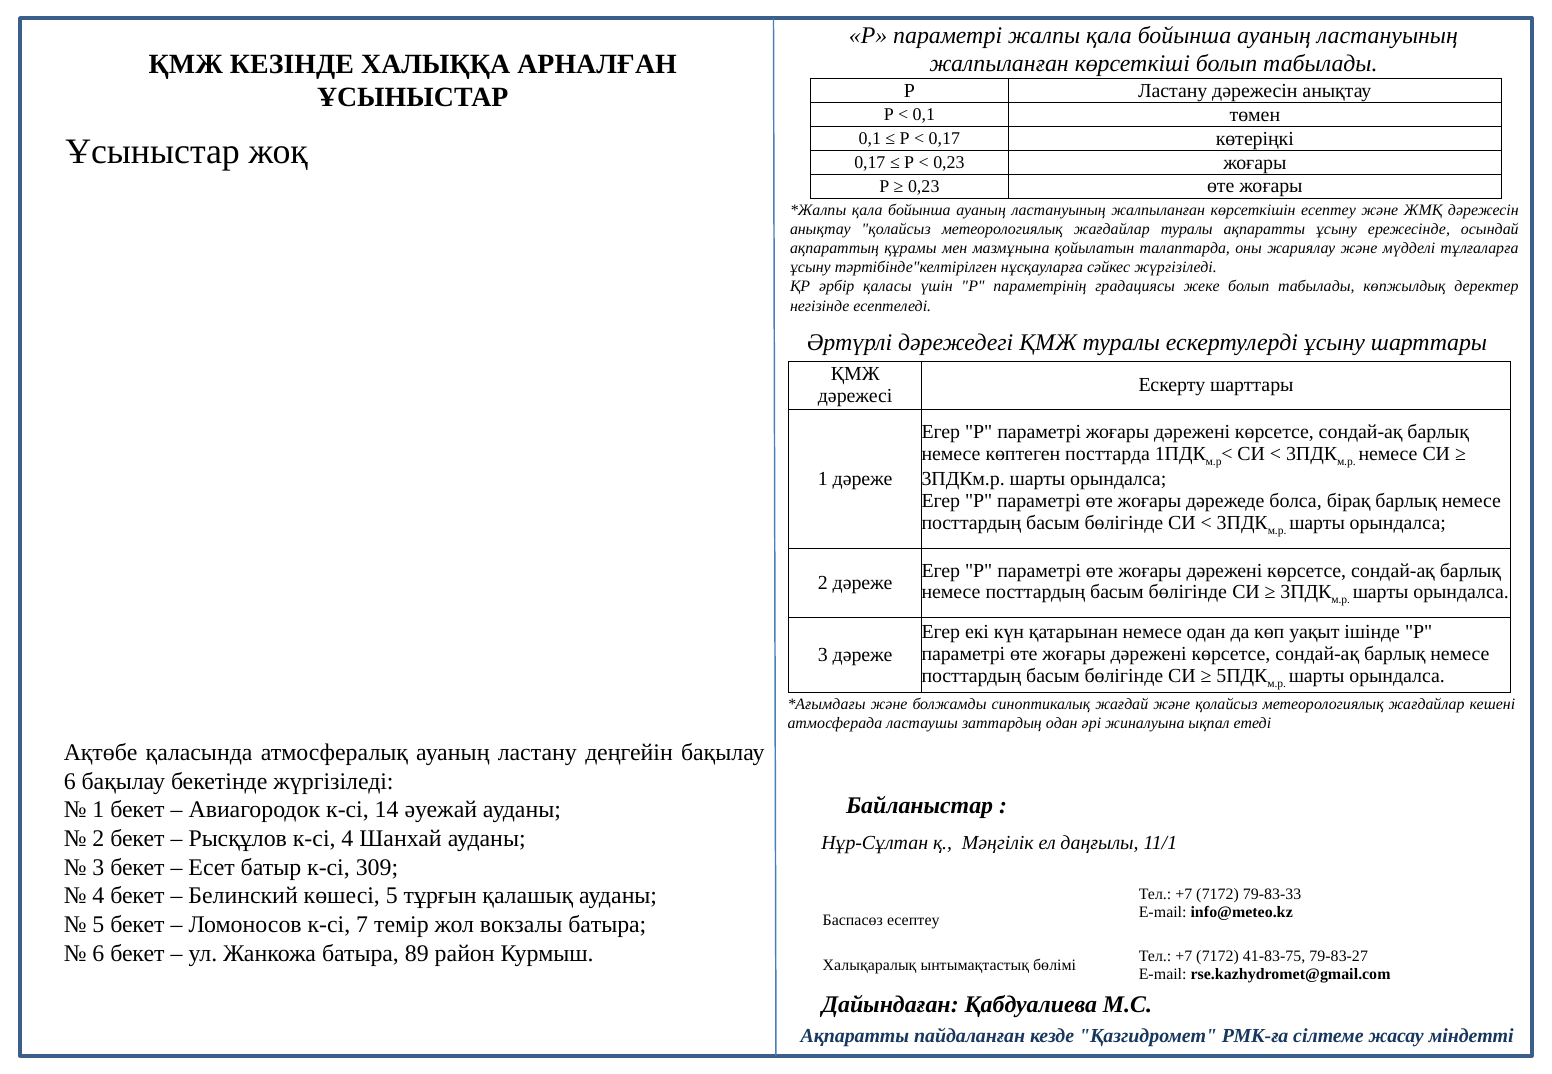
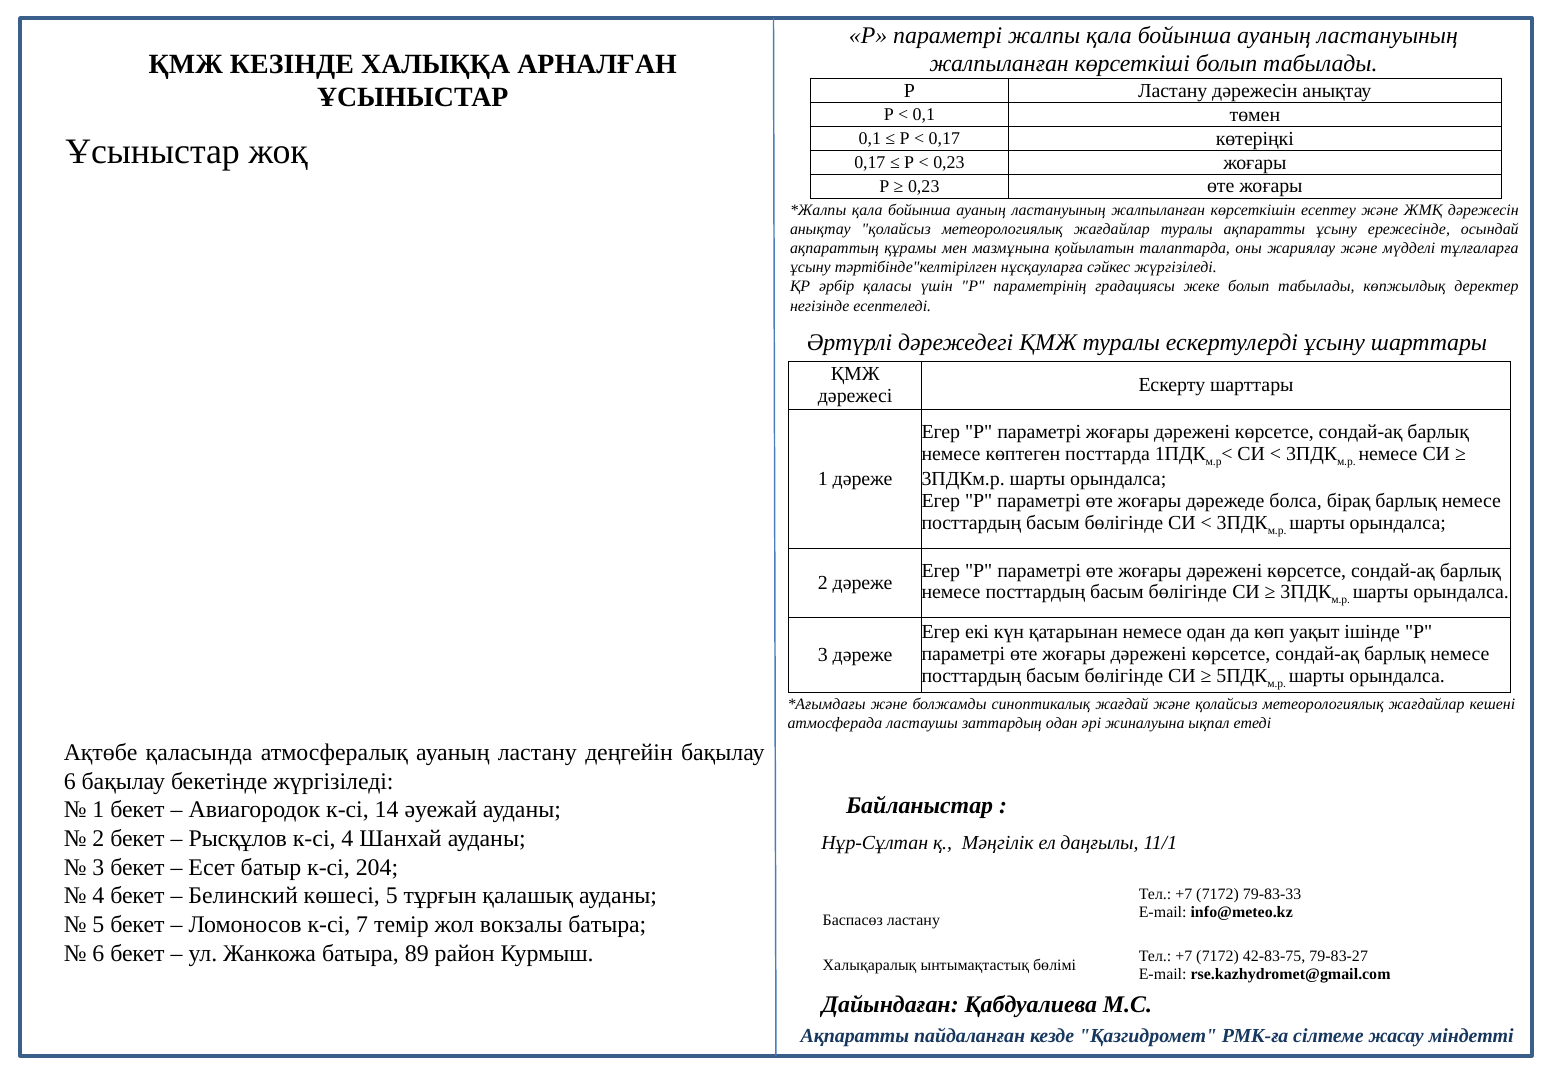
309: 309 -> 204 (377, 868)
Баспасөз есептеу: есептеу -> ластану (913, 921)
41-83-75: 41-83-75 -> 42-83-75 (1274, 957)
